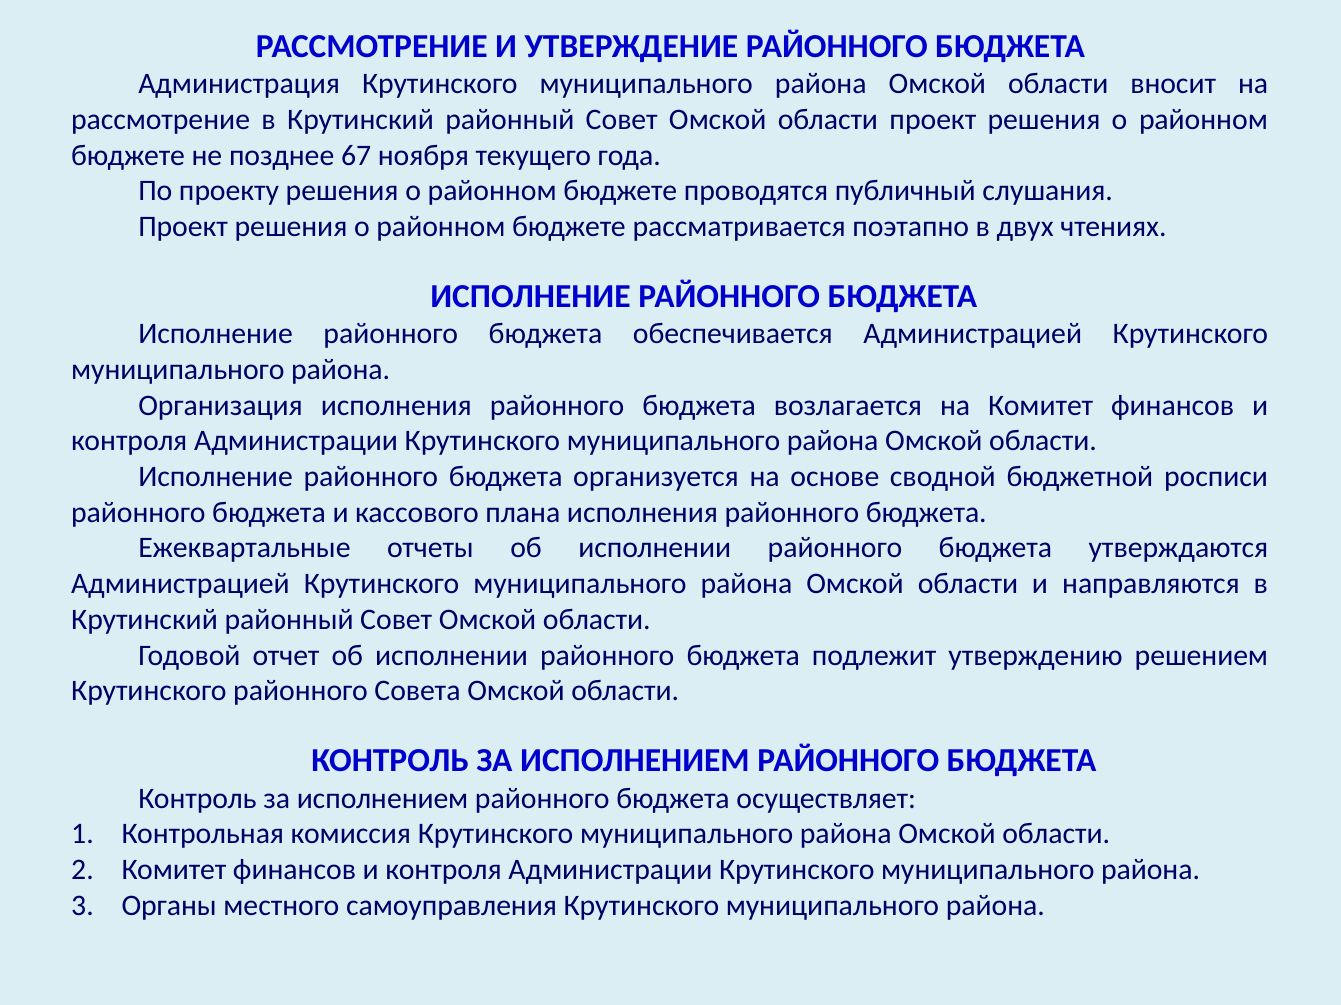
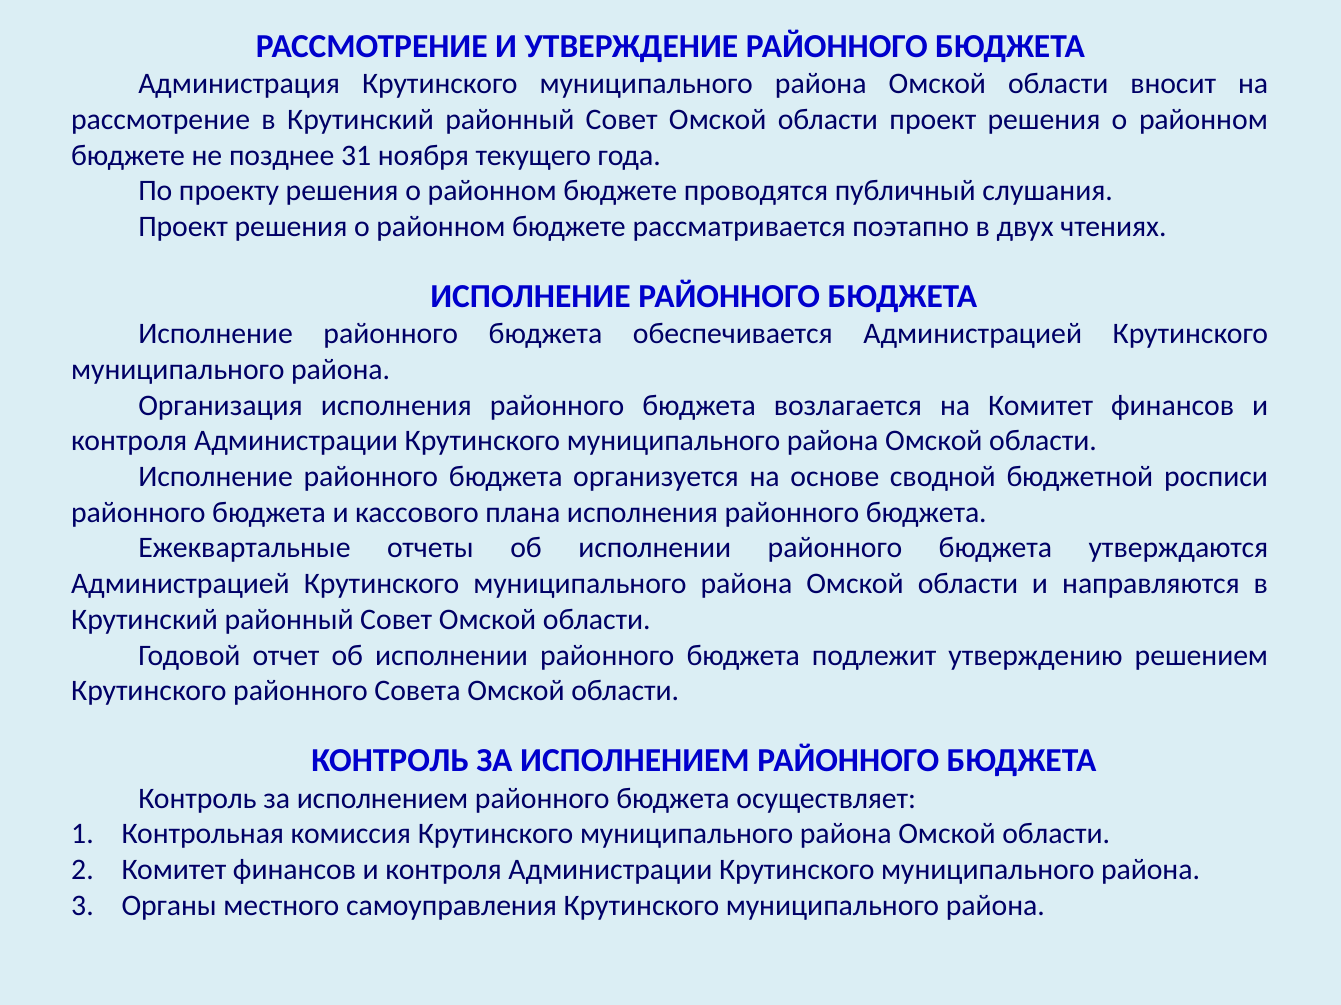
67: 67 -> 31 (356, 155)
